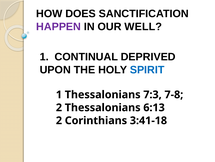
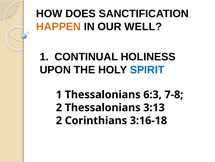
HAPPEN colour: purple -> orange (59, 27)
DEPRIVED: DEPRIVED -> HOLINESS (148, 57)
7:3: 7:3 -> 6:3 (153, 94)
6:13: 6:13 -> 3:13 (154, 107)
3:41-18: 3:41-18 -> 3:16-18 (148, 120)
